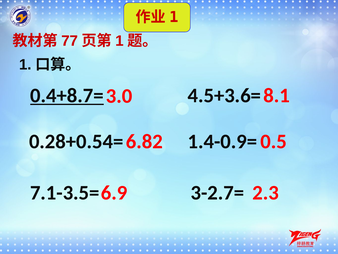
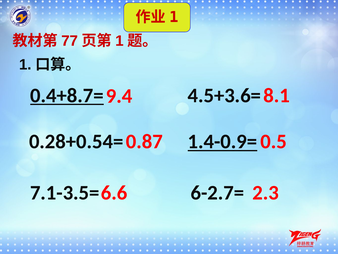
3.0: 3.0 -> 9.4 (119, 96)
6.82: 6.82 -> 0.87 (144, 141)
1.4-0.9= underline: none -> present (222, 141)
6.9: 6.9 -> 6.6 (114, 192)
3-2.7=: 3-2.7= -> 6-2.7= (217, 192)
